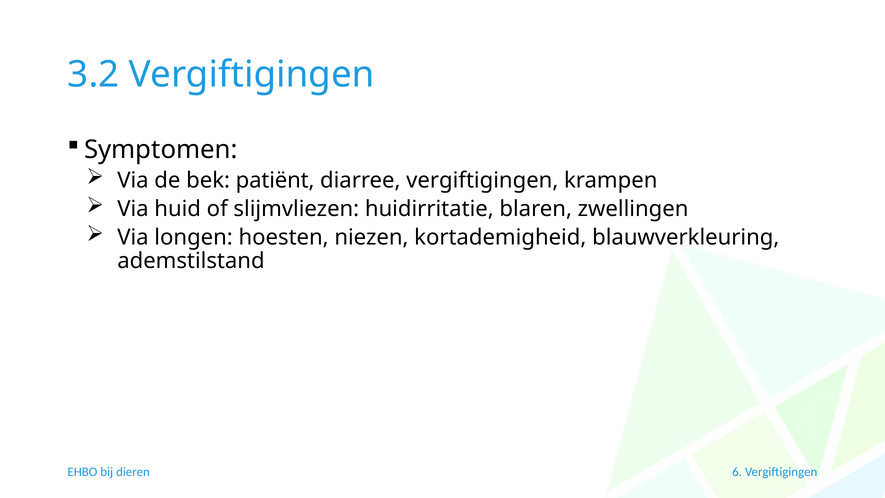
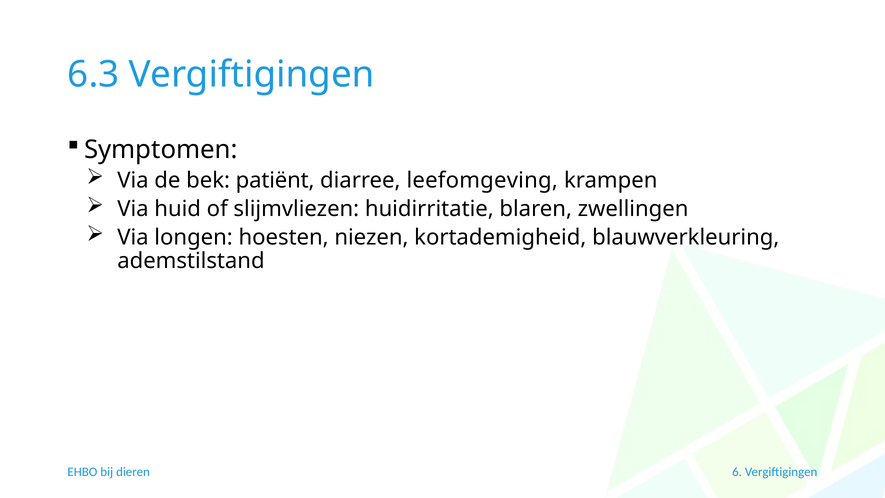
3.2: 3.2 -> 6.3 (93, 74)
diarree vergiftigingen: vergiftigingen -> leefomgeving (482, 180)
